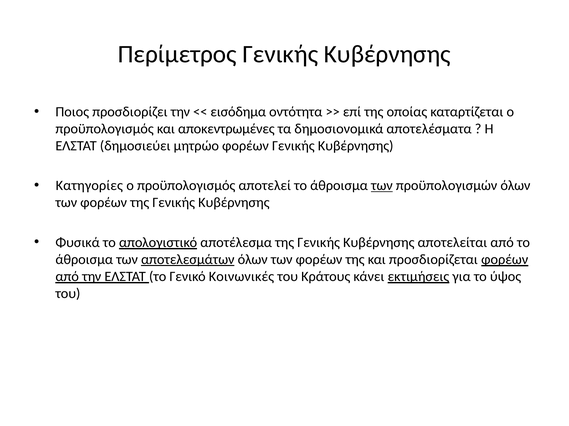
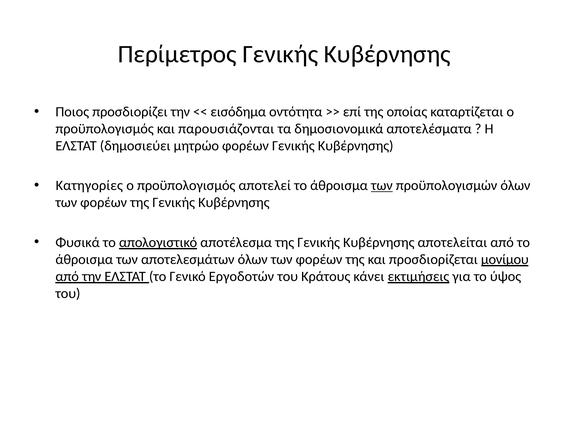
αποκεντρωμένες: αποκεντρωμένες -> παρουσιάζονται (226, 129)
αποτελεσμάτων underline: present -> none (188, 260)
προσδιορίζεται φορέων: φορέων -> μονίμου (505, 260)
Κοινωνικές: Κοινωνικές -> Εργοδοτών (241, 277)
